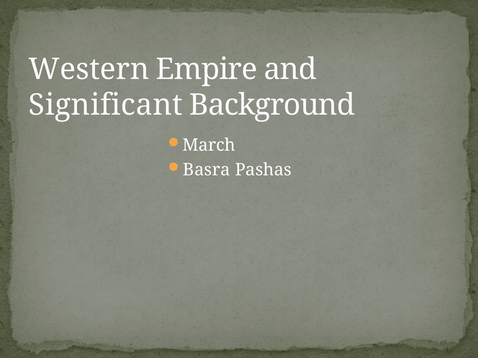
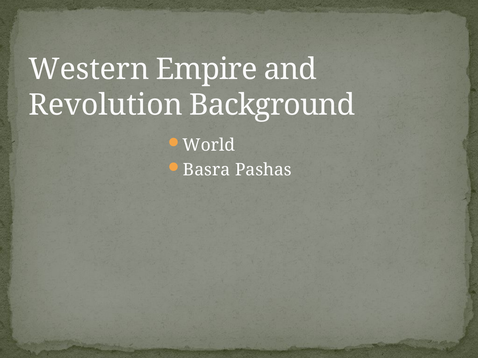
Significant: Significant -> Revolution (106, 105)
March: March -> World (209, 145)
